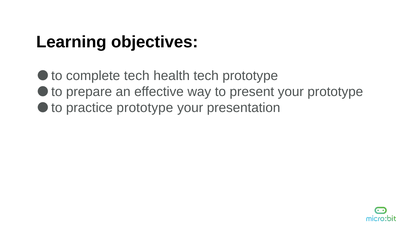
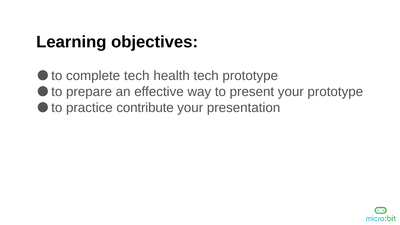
practice prototype: prototype -> contribute (145, 108)
